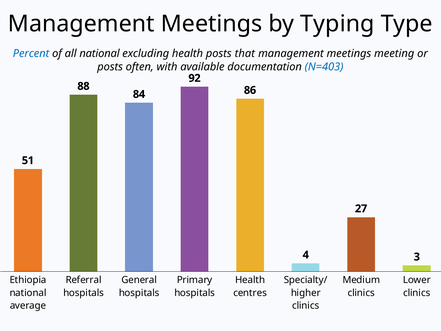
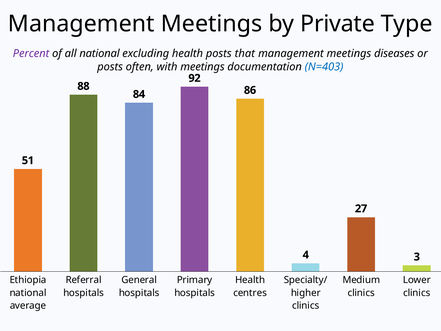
Typing: Typing -> Private (338, 24)
Percent colour: blue -> purple (31, 53)
meeting: meeting -> diseases (394, 53)
with available: available -> meetings (202, 67)
